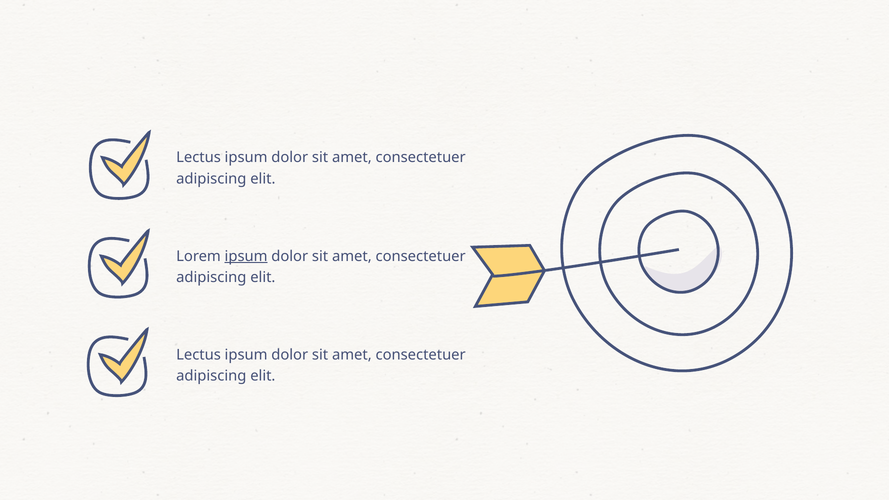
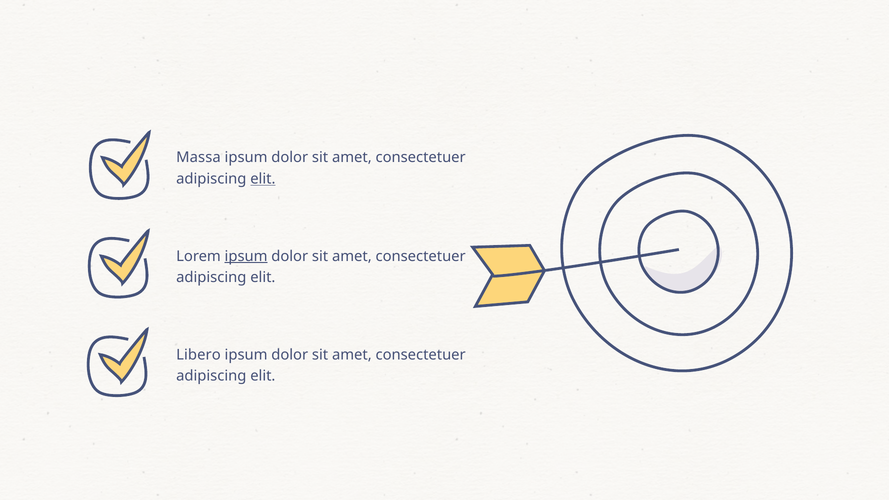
Lectus: Lectus -> Massa (198, 158)
elit underline: none -> present (263, 179)
Lectus: Lectus -> Libero (198, 355)
